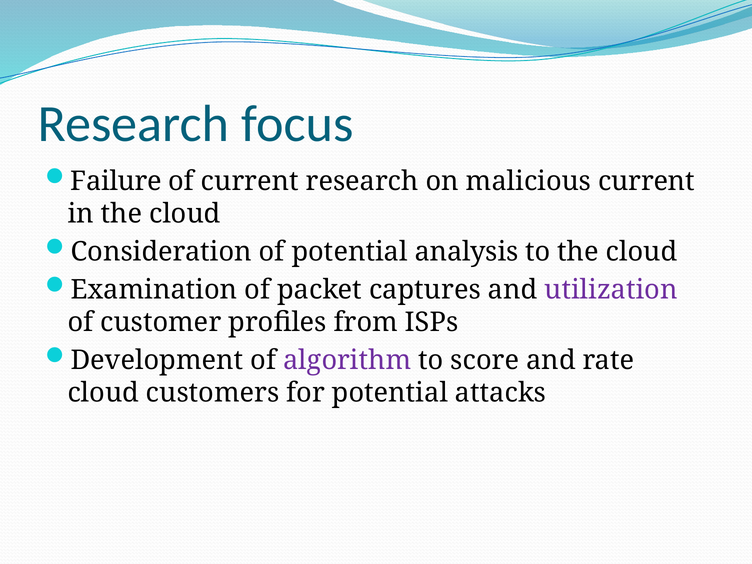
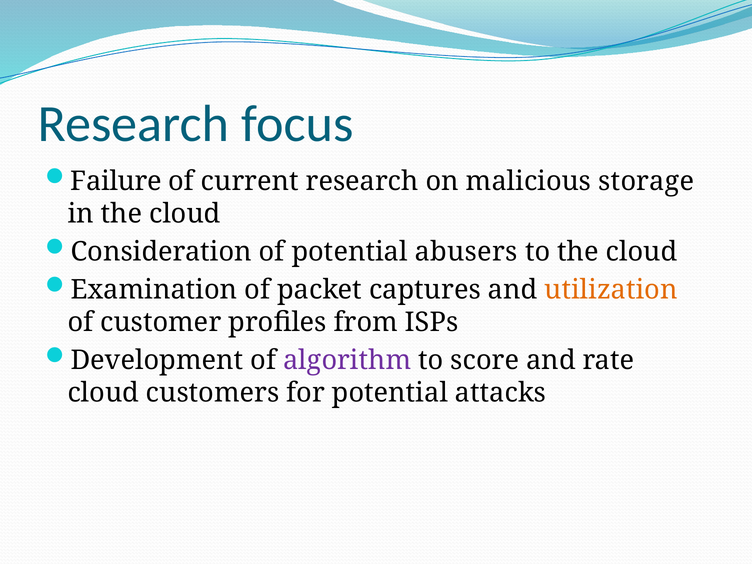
malicious current: current -> storage (646, 181)
analysis: analysis -> abusers (466, 252)
utilization colour: purple -> orange (611, 290)
